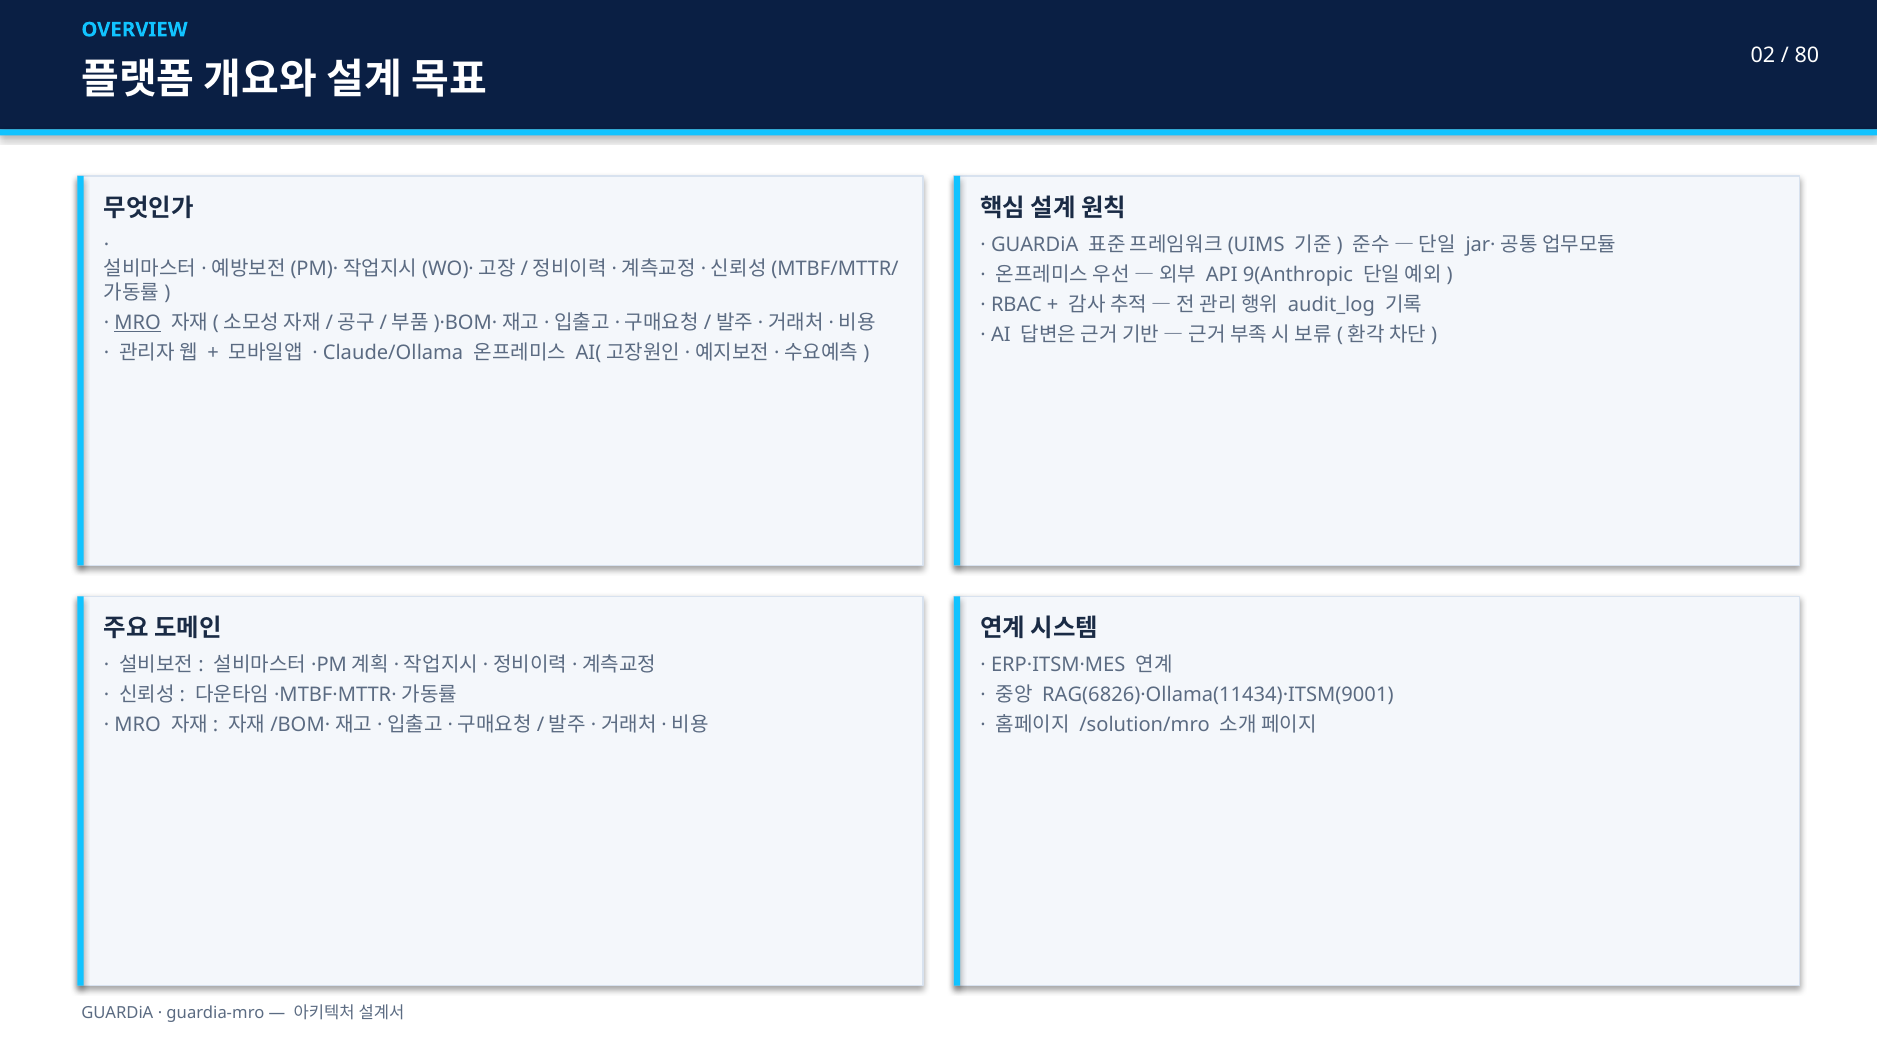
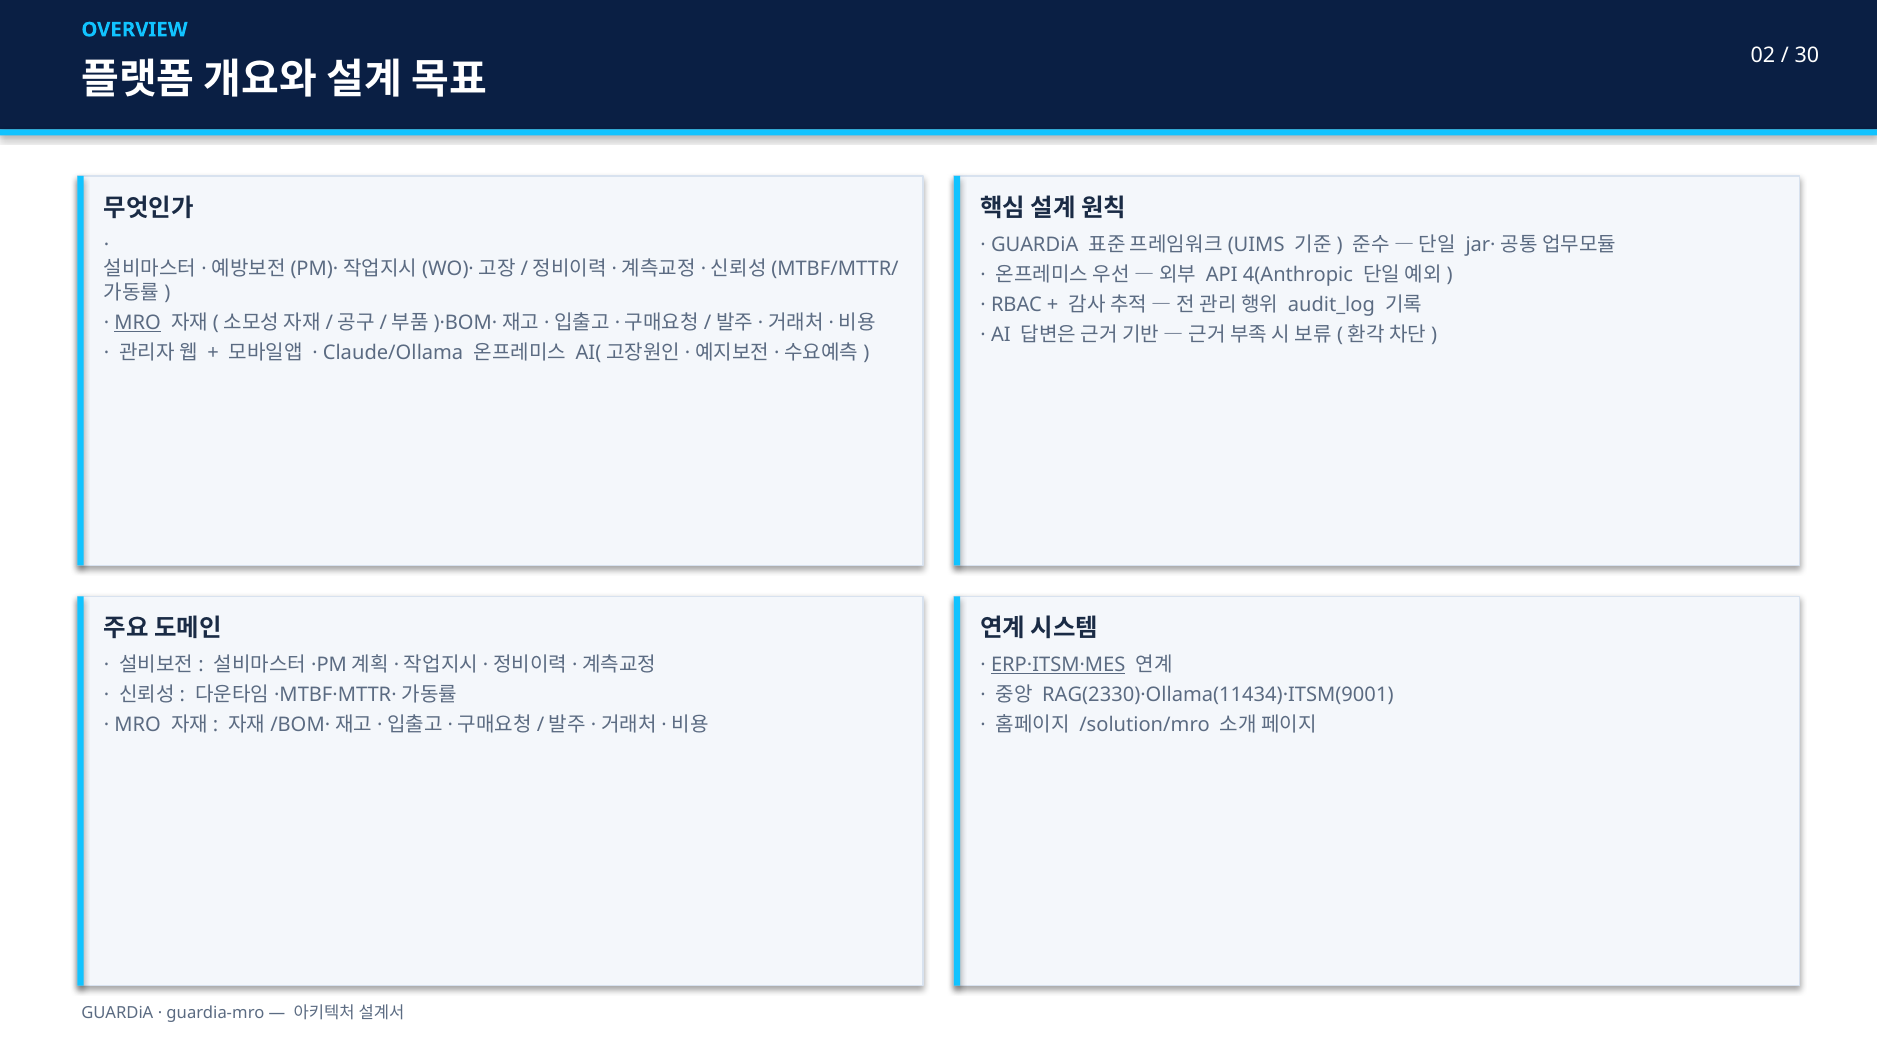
80: 80 -> 30 (1807, 56)
9(Anthropic: 9(Anthropic -> 4(Anthropic (1298, 275)
ERP·ITSM·MES underline: none -> present (1058, 665)
RAG(6826)·Ollama(11434)·ITSM(9001: RAG(6826)·Ollama(11434)·ITSM(9001 -> RAG(2330)·Ollama(11434)·ITSM(9001 (1218, 695)
